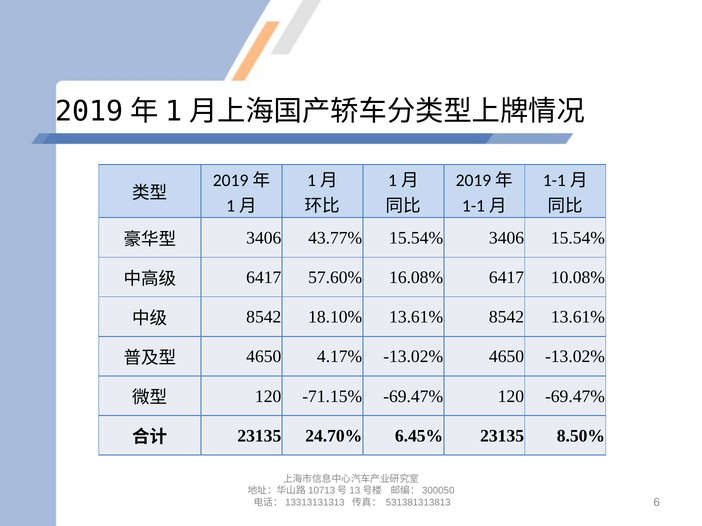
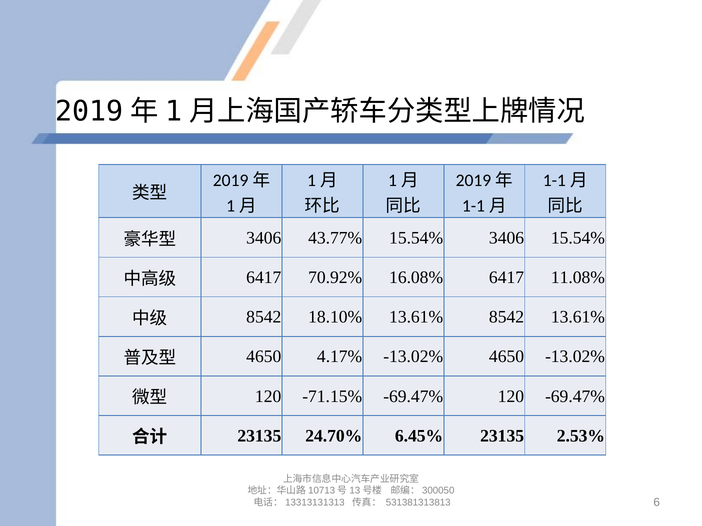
57.60%: 57.60% -> 70.92% (335, 278)
10.08%: 10.08% -> 11.08% (578, 278)
8.50%: 8.50% -> 2.53% (581, 436)
